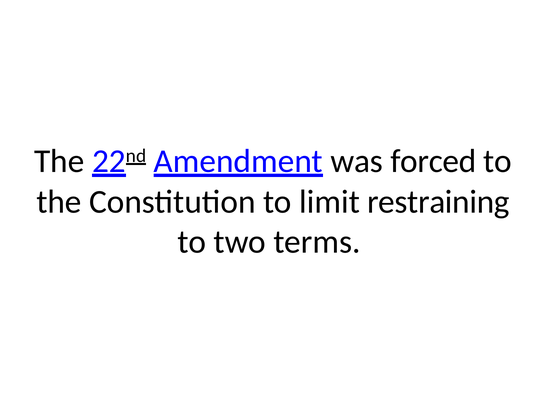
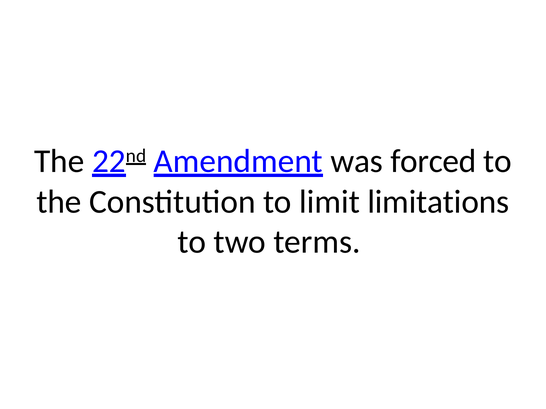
restraining: restraining -> limitations (438, 202)
